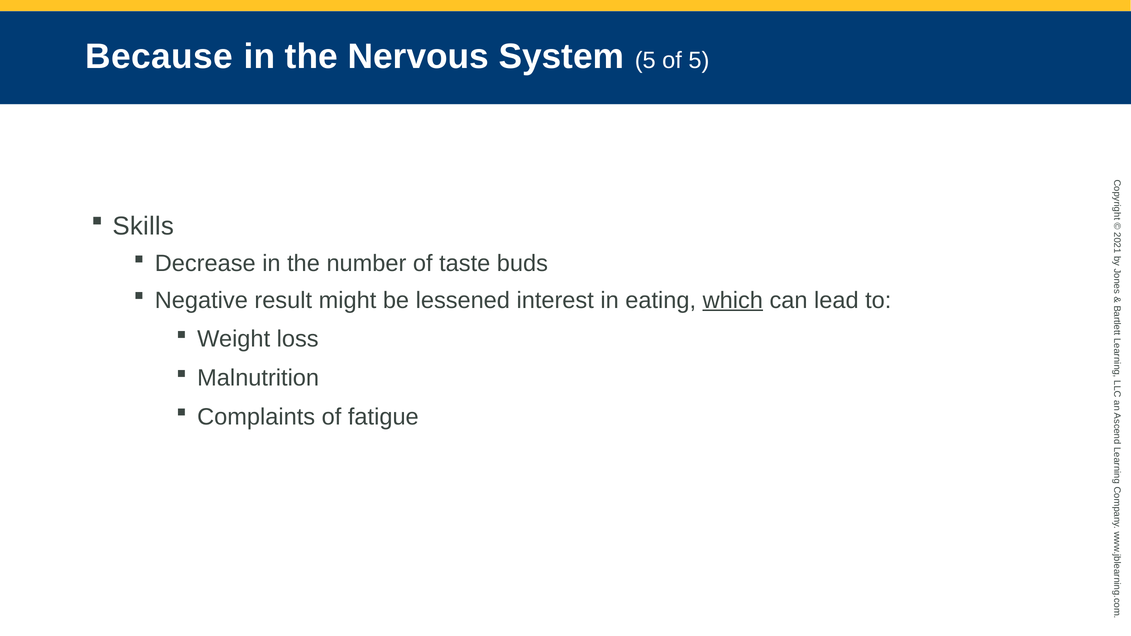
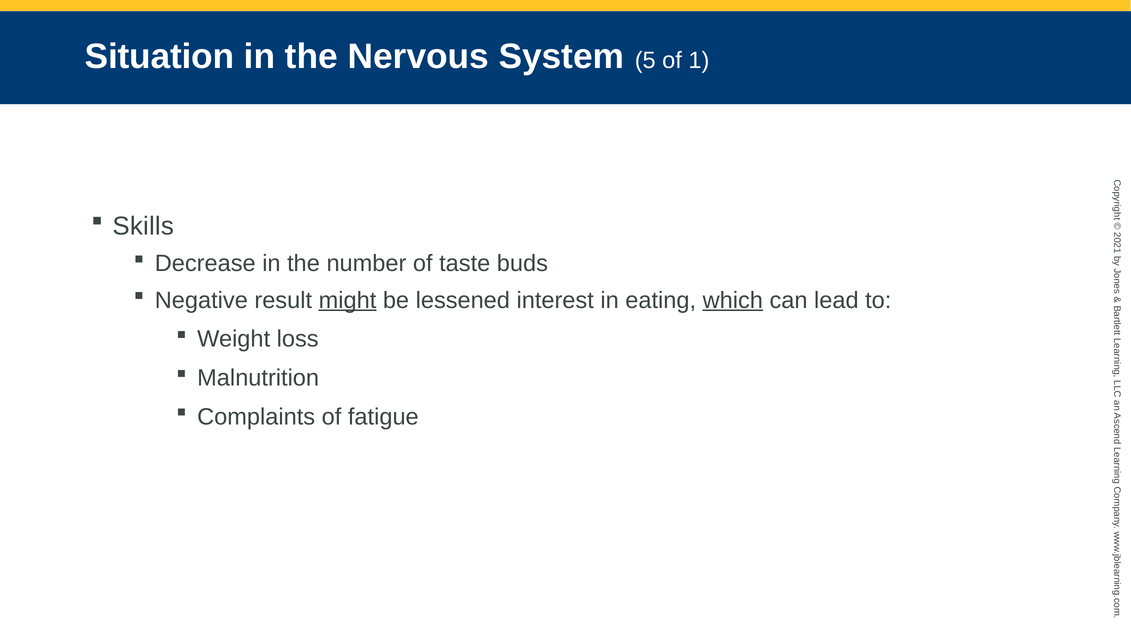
Because: Because -> Situation (159, 57)
of 5: 5 -> 1 (699, 61)
might underline: none -> present (347, 300)
